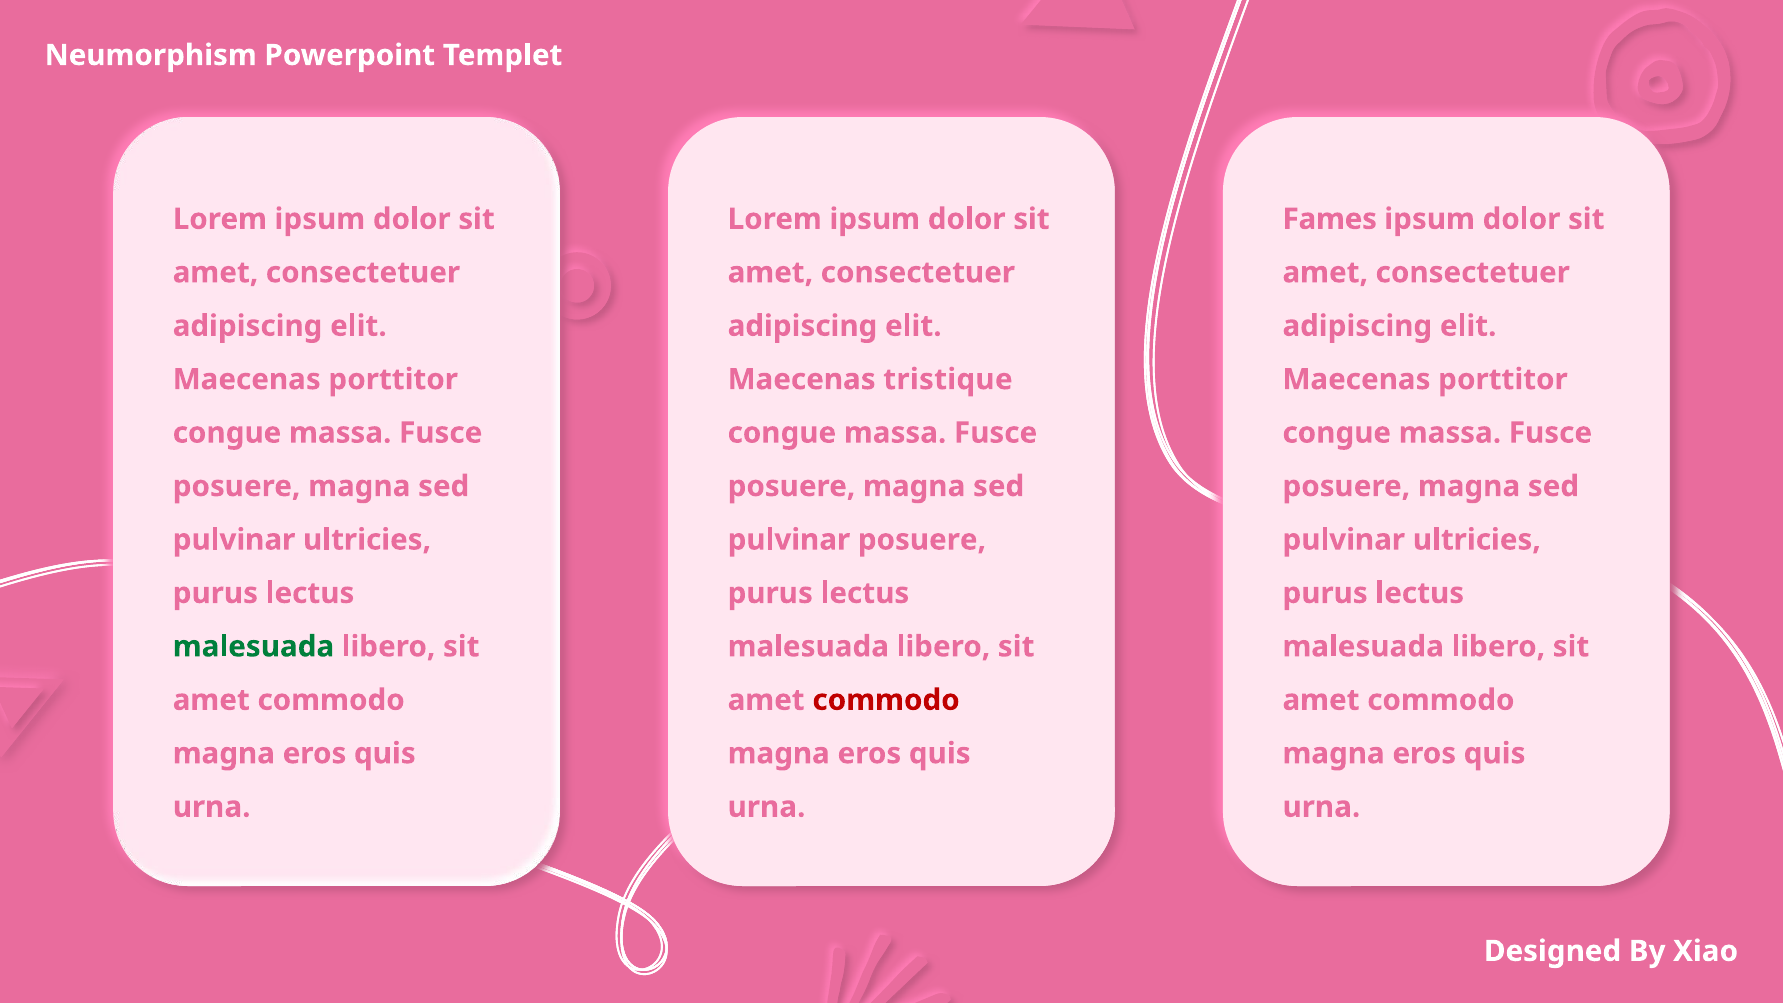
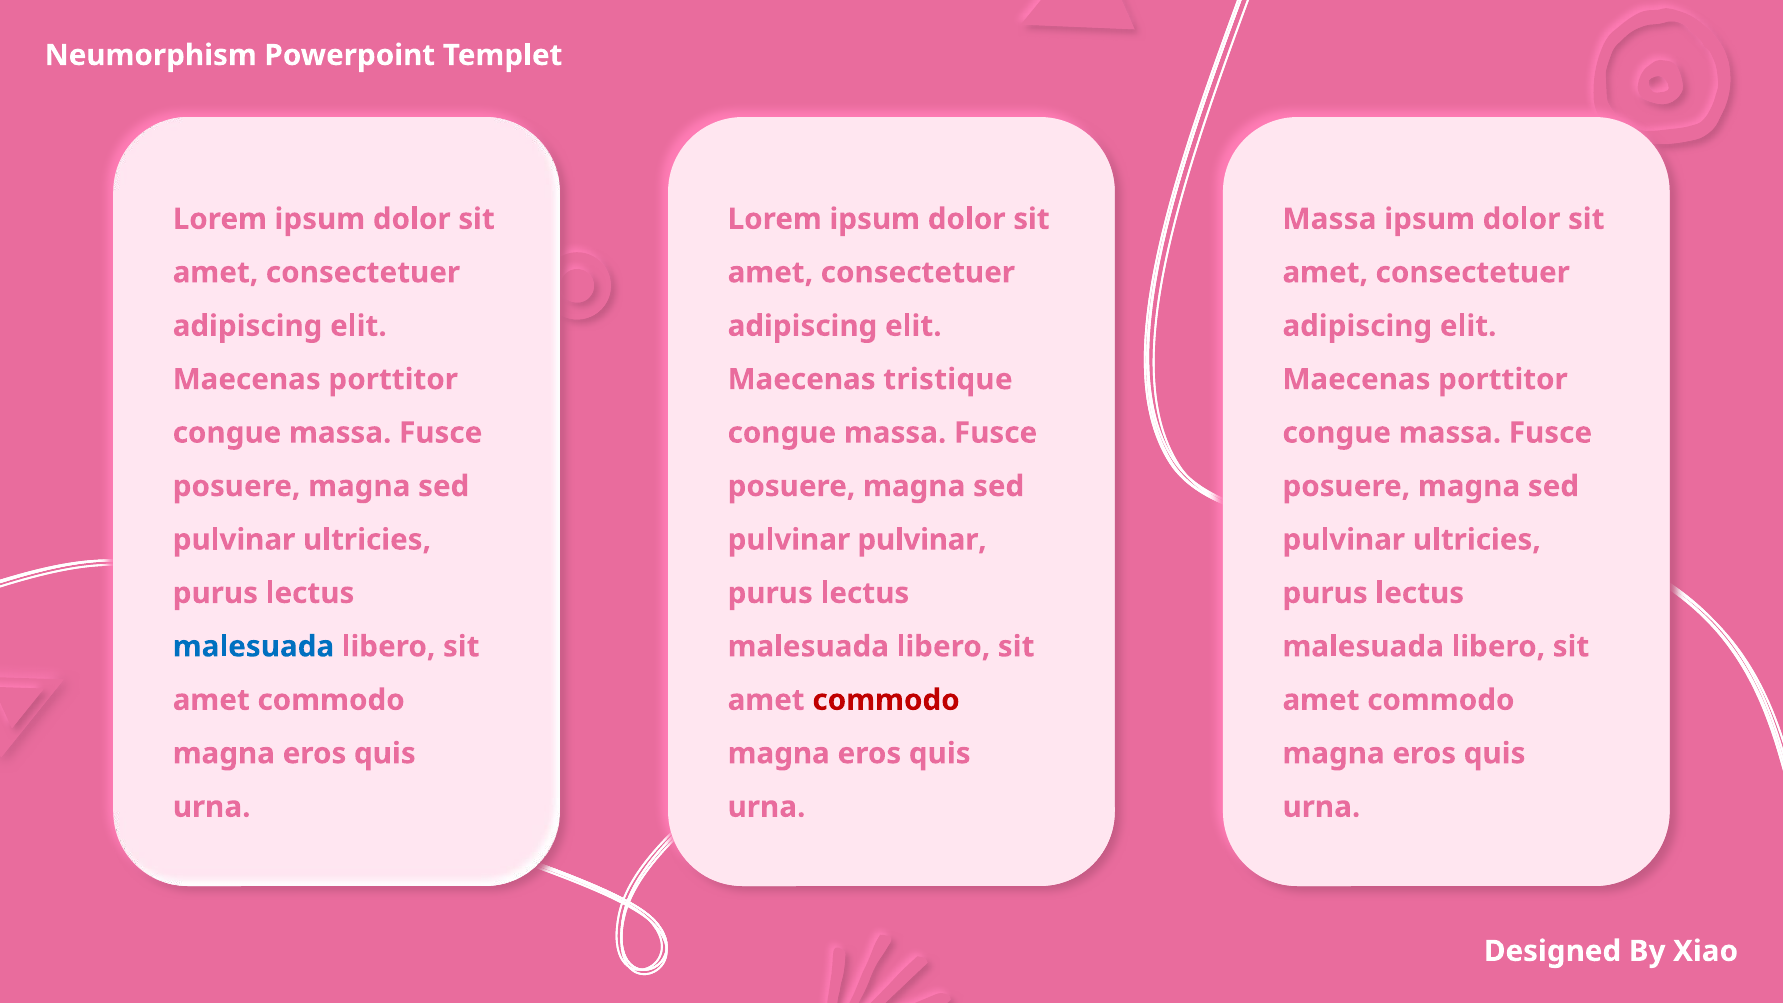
Fames: Fames -> Massa (1330, 219)
pulvinar posuere: posuere -> pulvinar (922, 540)
malesuada colour: green -> blue (253, 647)
